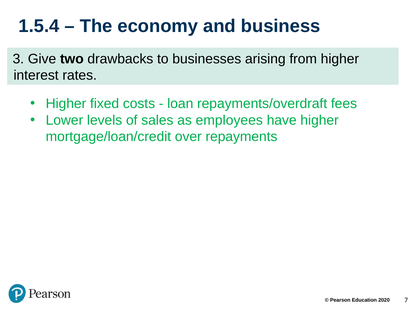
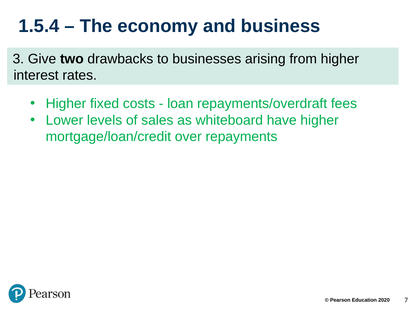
employees: employees -> whiteboard (229, 120)
